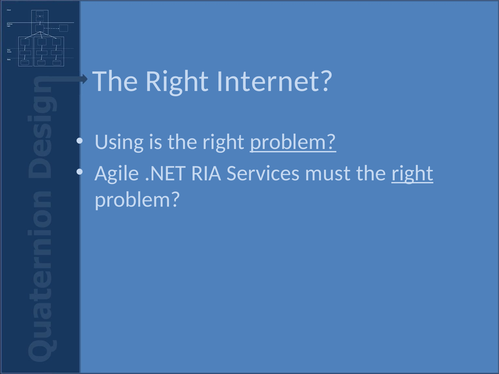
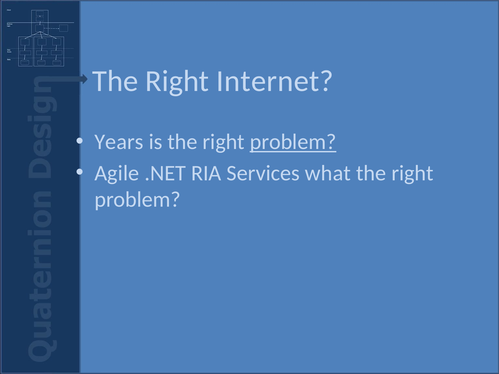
Using: Using -> Years (119, 142)
must: must -> what (328, 173)
right underline: present -> none (412, 173)
